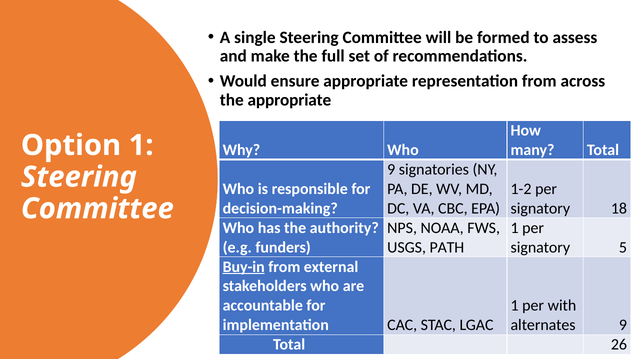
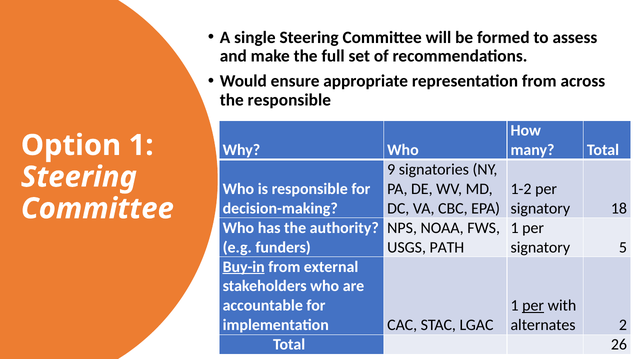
the appropriate: appropriate -> responsible (289, 100)
per underline: none -> present (533, 305)
alternates 9: 9 -> 2 (623, 325)
